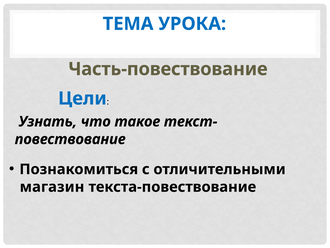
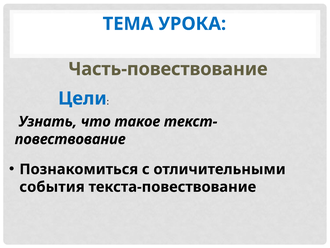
магазин: магазин -> события (52, 187)
